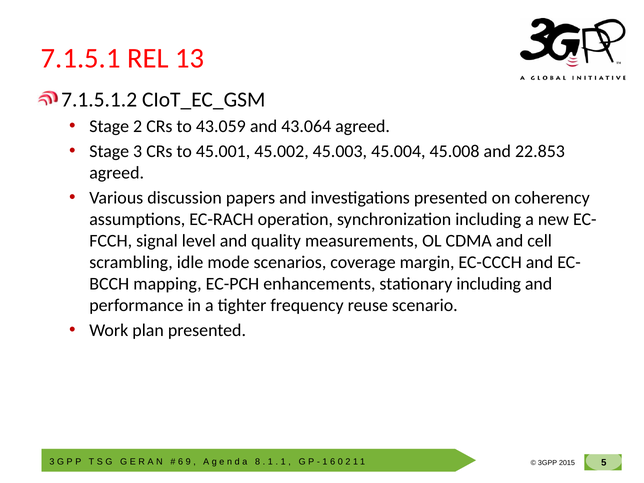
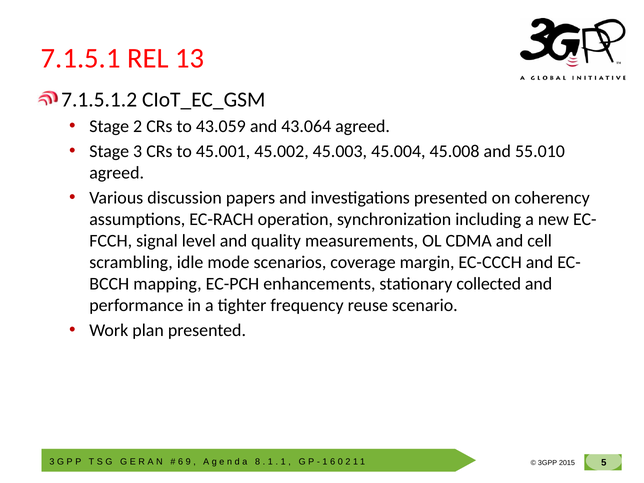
22.853: 22.853 -> 55.010 (540, 151)
stationary including: including -> collected (489, 284)
